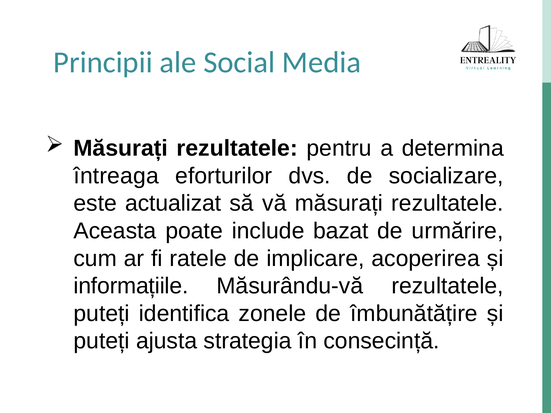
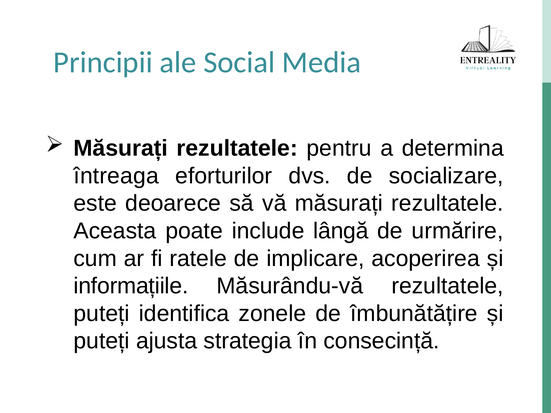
actualizat: actualizat -> deoarece (173, 203)
bazat: bazat -> lângă (341, 231)
